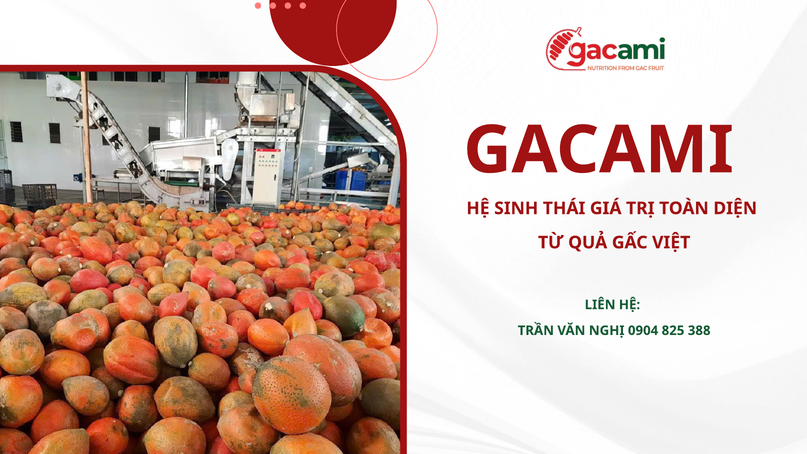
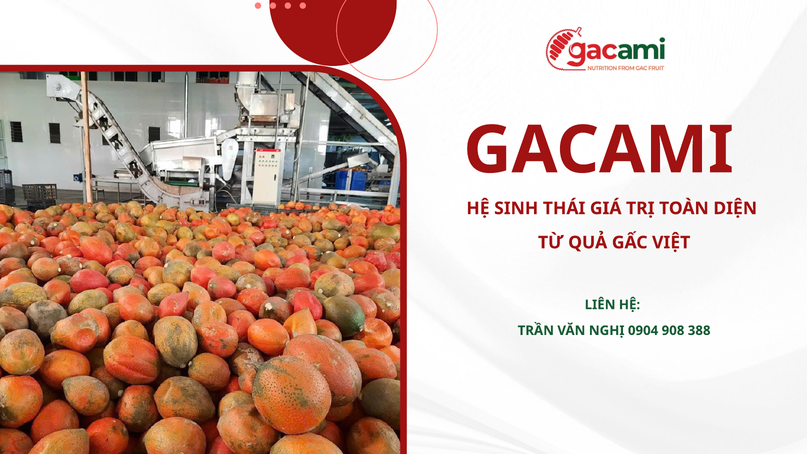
825: 825 -> 908 (673, 331)
